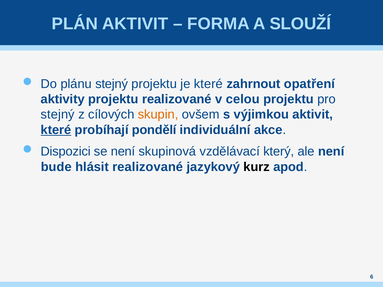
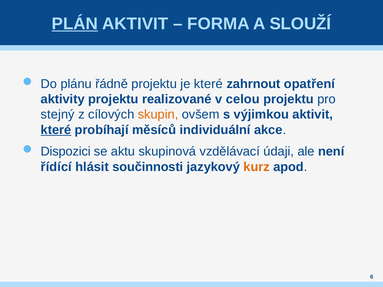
PLÁN underline: none -> present (75, 24)
plánu stejný: stejný -> řádně (112, 84)
pondělí: pondělí -> měsíců (154, 130)
se není: není -> aktu (123, 152)
který: který -> údaji (279, 152)
bude: bude -> řídící (56, 167)
hlásit realizované: realizované -> součinnosti (148, 167)
kurz colour: black -> orange (257, 167)
